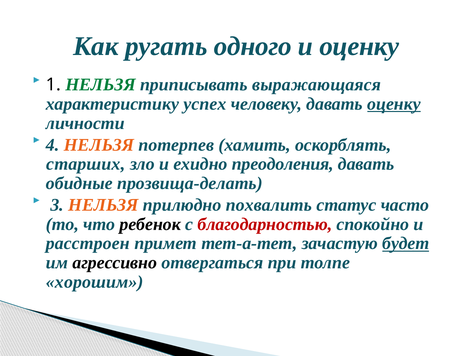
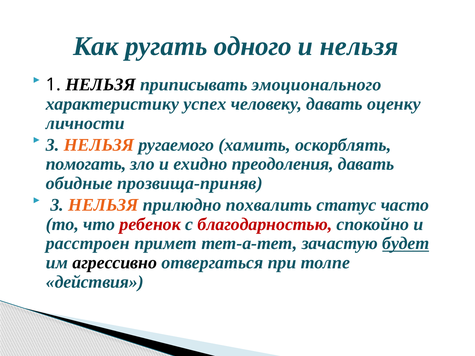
и оценку: оценку -> нельзя (359, 46)
НЕЛЬЗЯ colour: green -> black (101, 85)
выражающаяся: выражающаяся -> эмоционального (317, 85)
оценку underline: present -> none (394, 104)
4: 4 -> 3 (53, 145)
потерпев: потерпев -> ругаемого (176, 145)
старших: старших -> помогать (86, 164)
прозвища-делать: прозвища-делать -> прозвища-приняв (190, 183)
ребенок colour: black -> red (150, 224)
хорошим: хорошим -> действия (95, 282)
